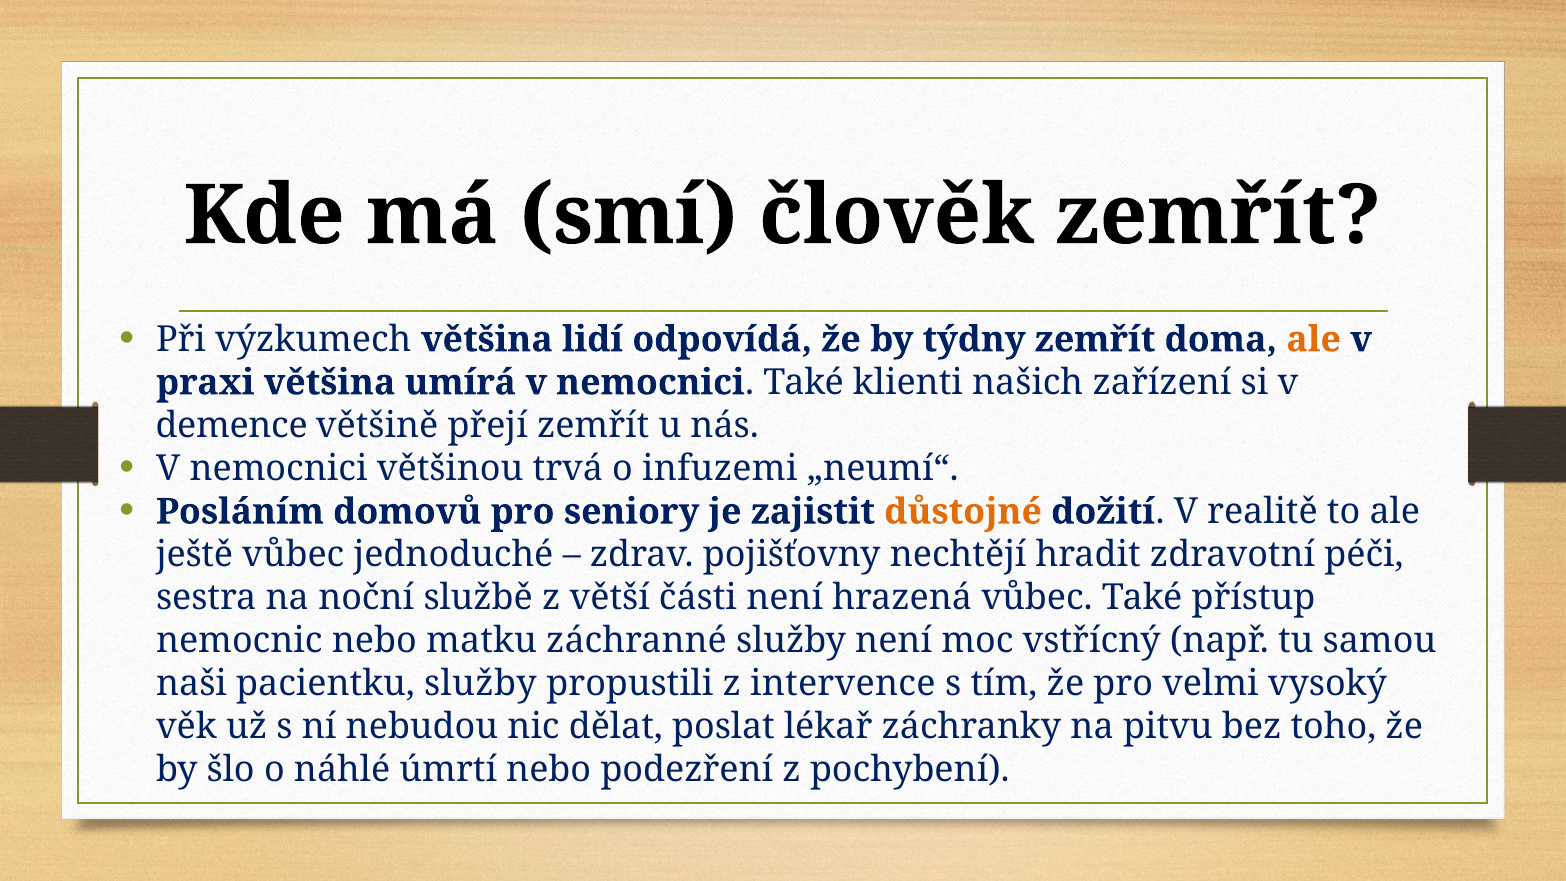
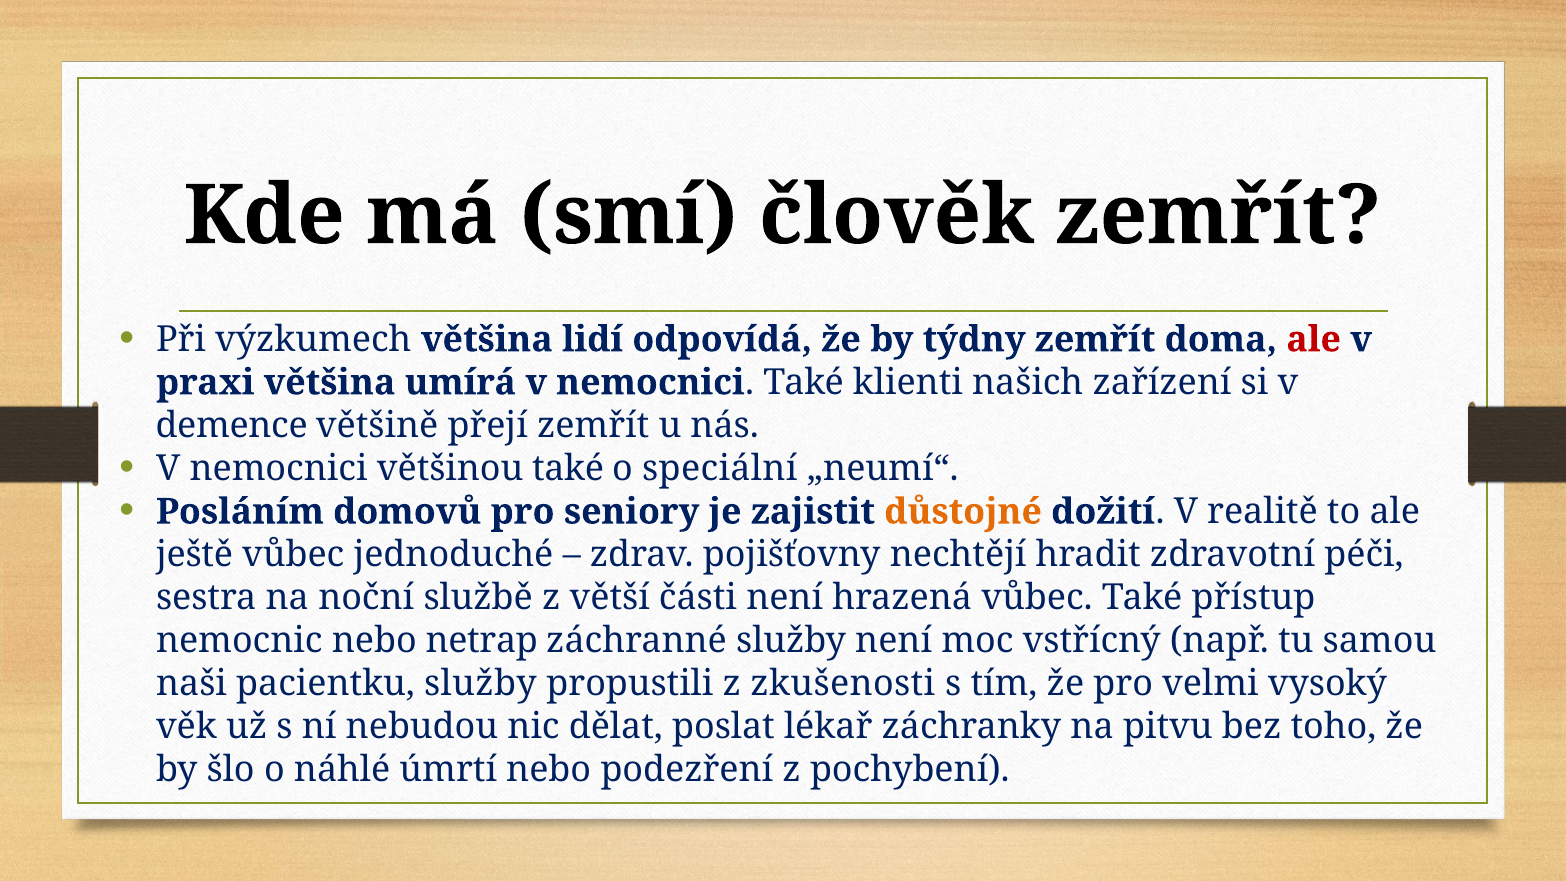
ale colour: orange -> red (1314, 339)
většinou trvá: trvá -> také (568, 469)
infuzemi: infuzemi -> speciální (720, 469)
matku: matku -> netrap (482, 641)
intervence: intervence -> zkušenosti (843, 684)
